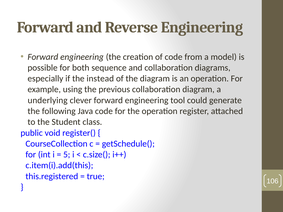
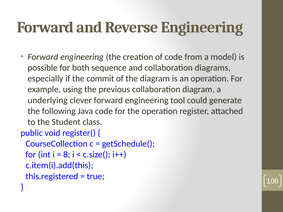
instead: instead -> commit (100, 79)
5: 5 -> 8 (67, 155)
